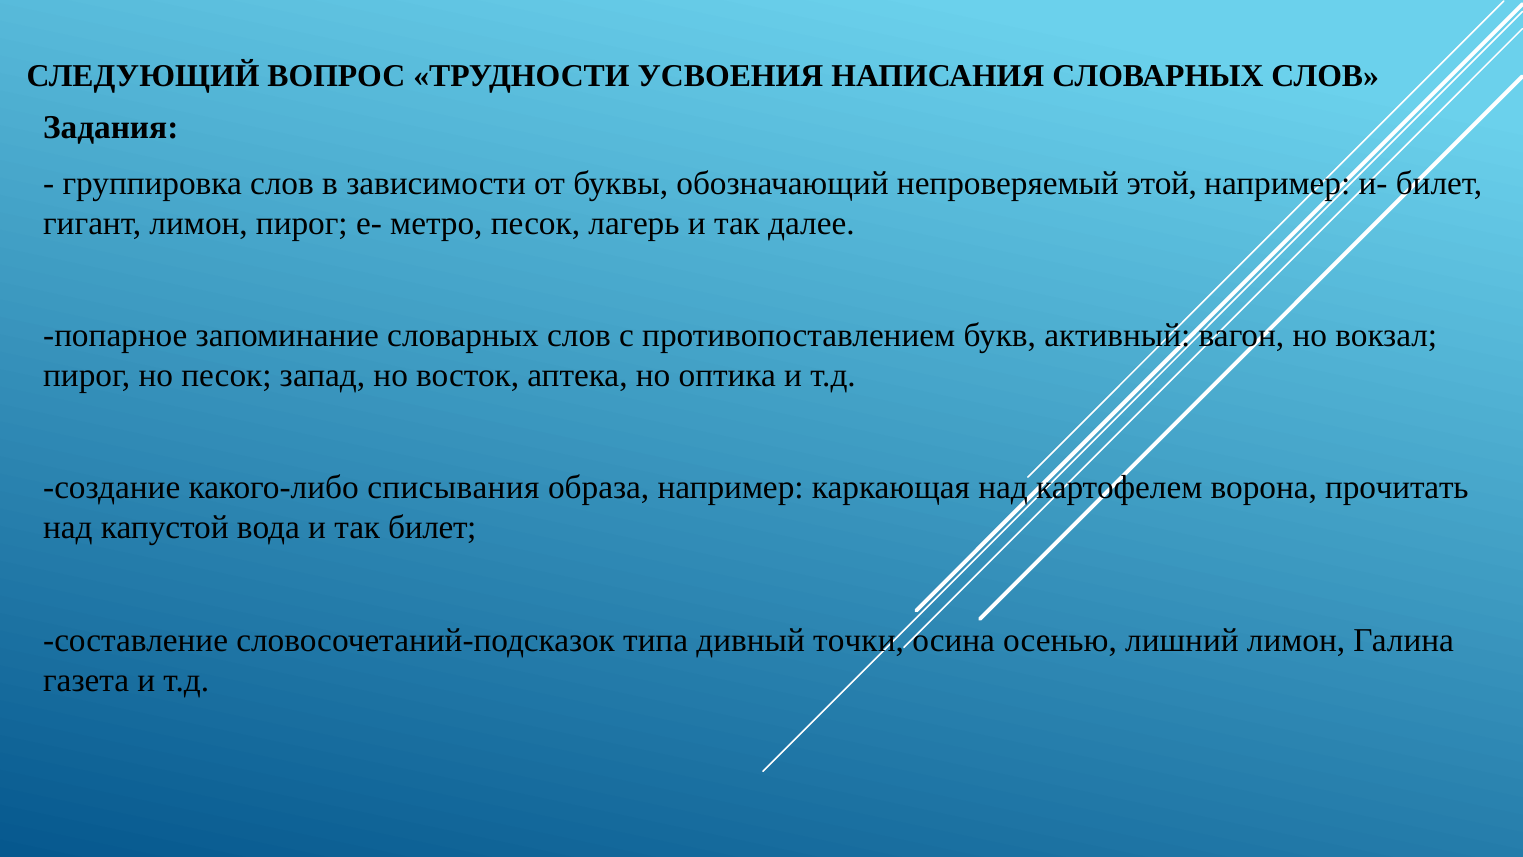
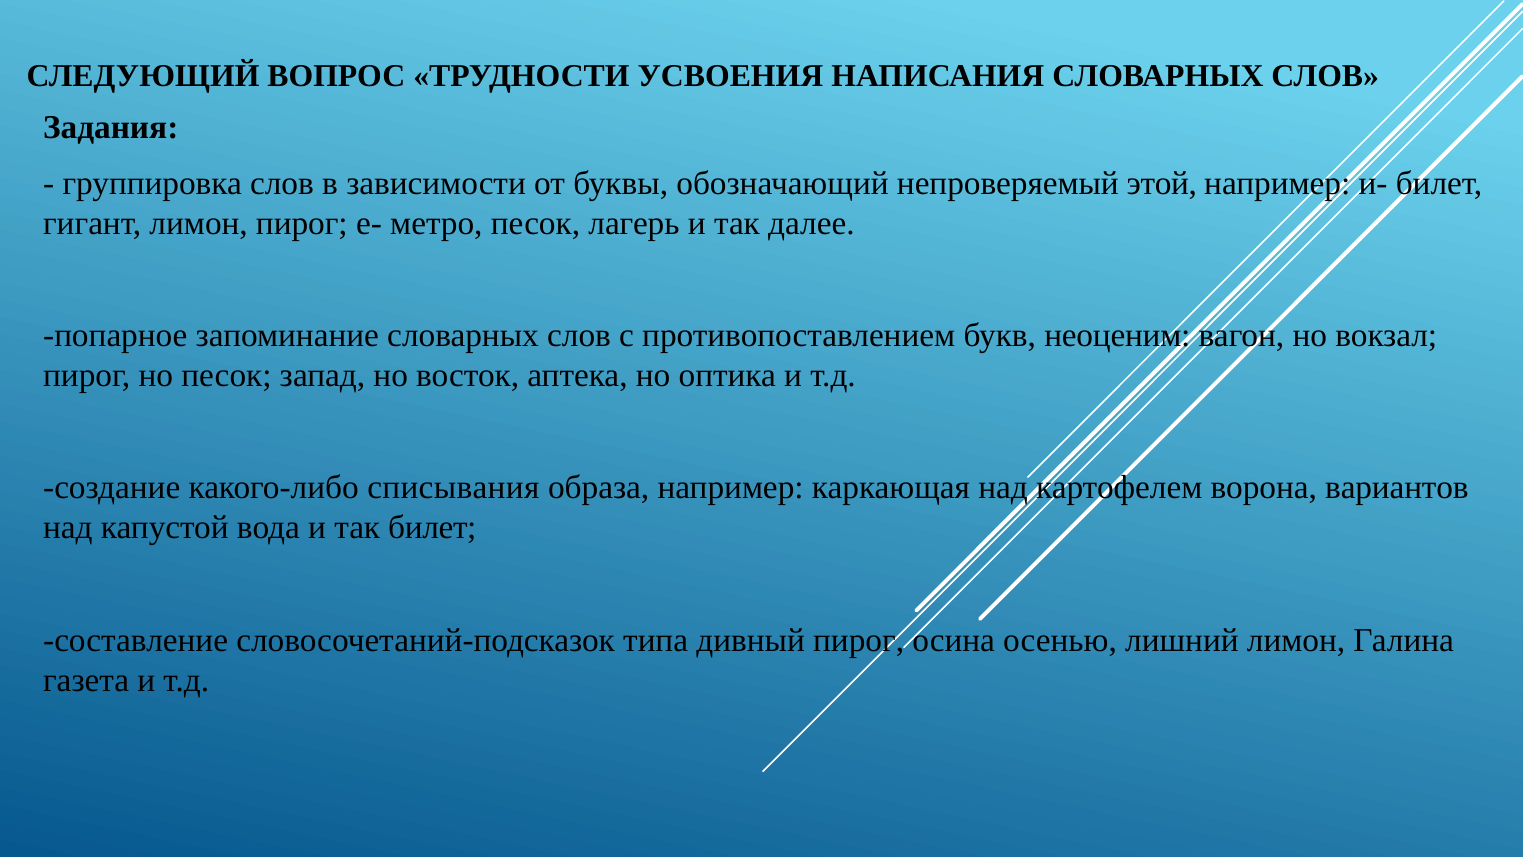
активный: активный -> неоценим (1117, 335)
прочитать: прочитать -> вариантов (1397, 488)
дивный точки: точки -> пирог (859, 640)
